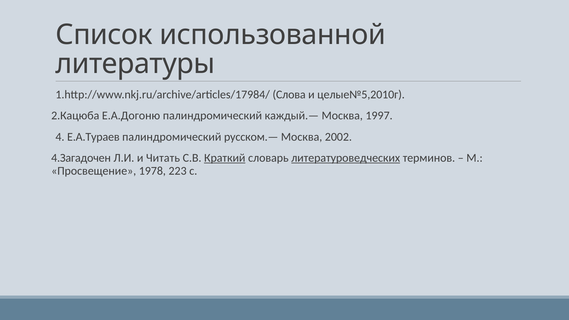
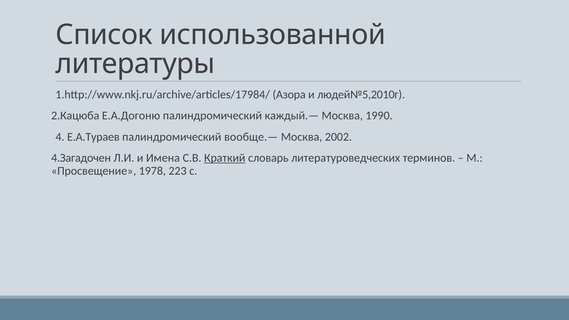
Слова: Слова -> Азора (289, 95)
целые№5,2010г: целые№5,2010г -> людей№5,2010г (361, 95)
1997: 1997 -> 1990 (379, 116)
русском.—: русском.— -> вообще.— (251, 137)
Читать: Читать -> Имена (163, 158)
литературоведческих underline: present -> none (346, 158)
